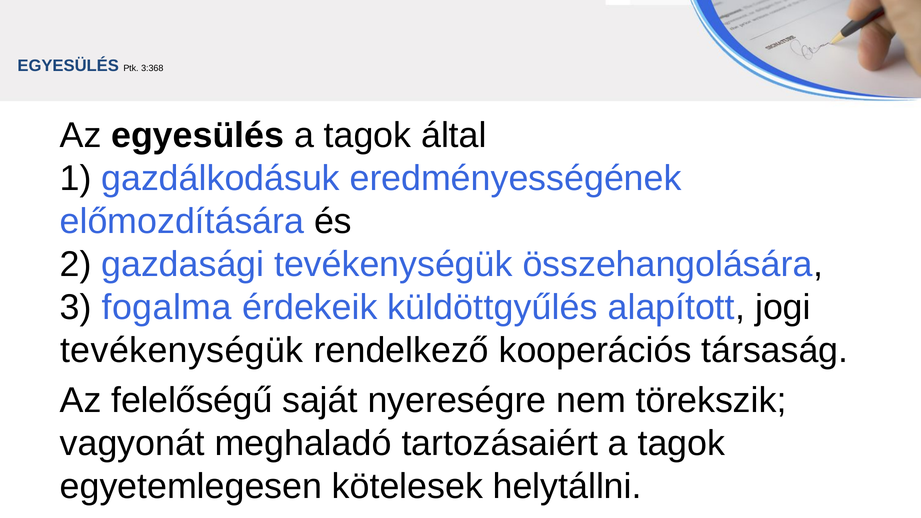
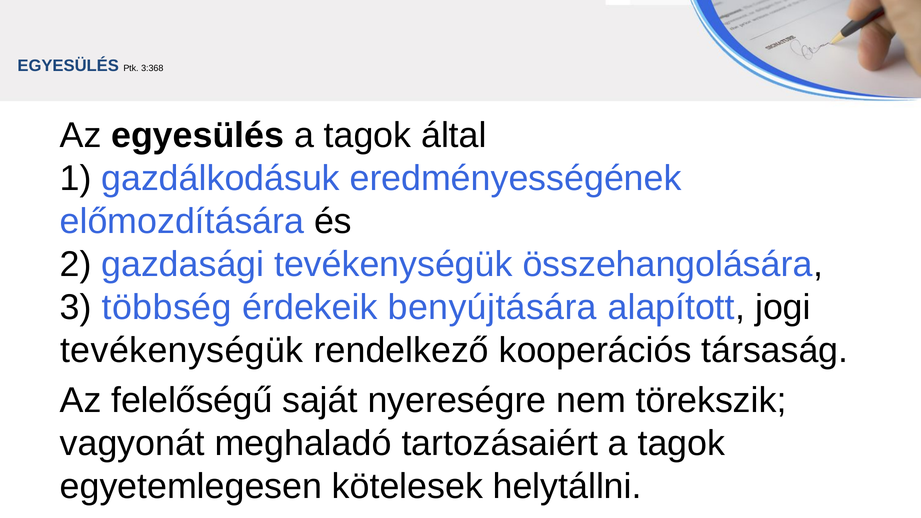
fogalma: fogalma -> többség (167, 307)
küldöttgyűlés: küldöttgyűlés -> benyújtására (492, 307)
